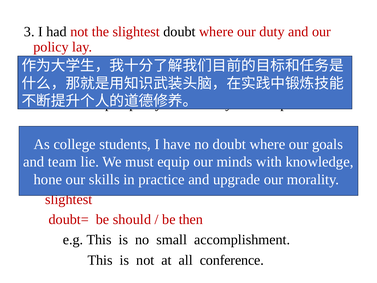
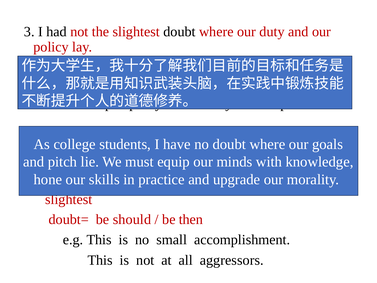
team: team -> pitch (62, 162)
conference: conference -> aggressors (232, 260)
